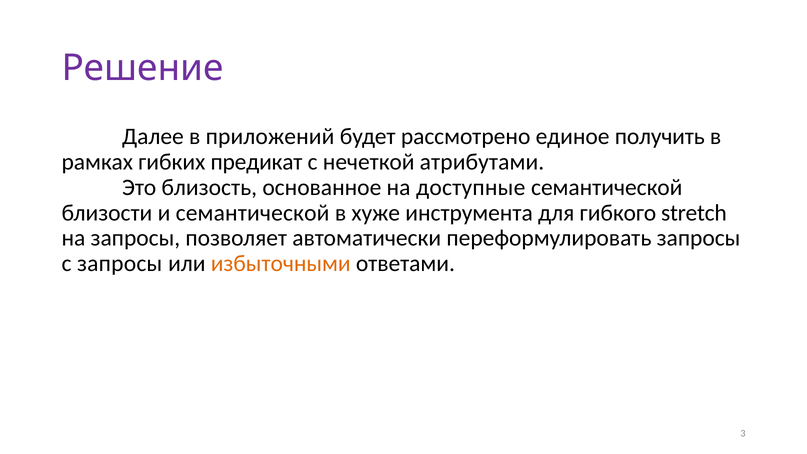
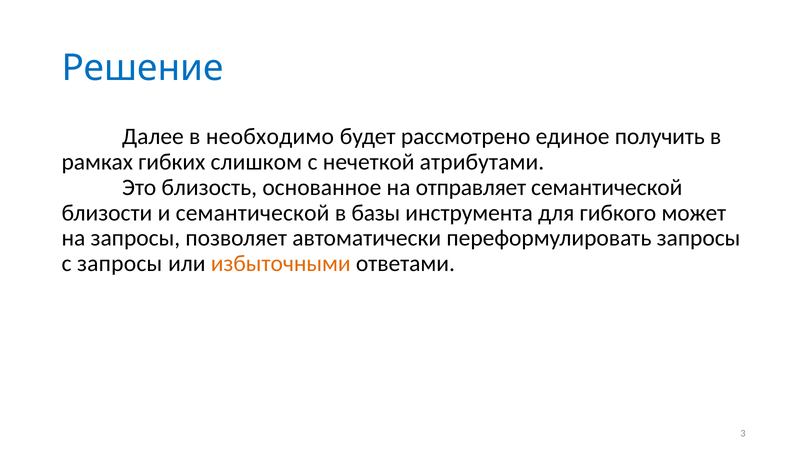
Решение colour: purple -> blue (143, 68)
приложений: приложений -> необходимо (270, 136)
предикат: предикат -> слишком (256, 162)
доступные: доступные -> отправляет (471, 187)
хуже: хуже -> базы (376, 213)
stretch: stretch -> может (694, 213)
